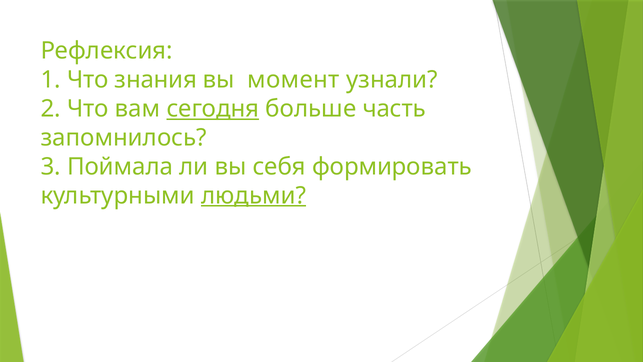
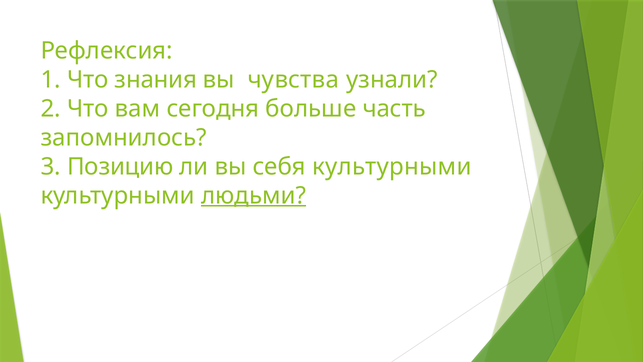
момент: момент -> чувства (293, 80)
сегодня underline: present -> none (213, 109)
Поймала: Поймала -> Позицию (120, 166)
себя формировать: формировать -> культурными (392, 166)
